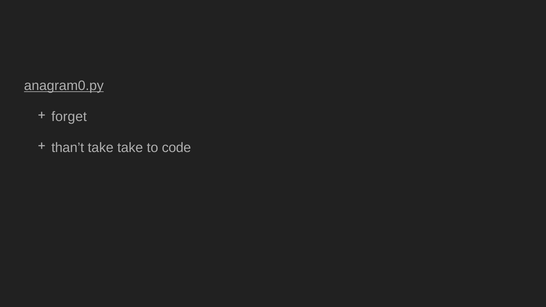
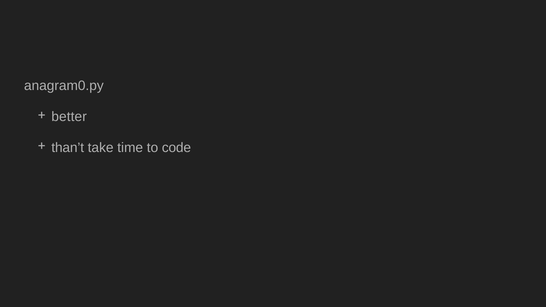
anagram0.py underline: present -> none (64, 86)
forget: forget -> better (69, 117)
take take: take -> time (130, 148)
